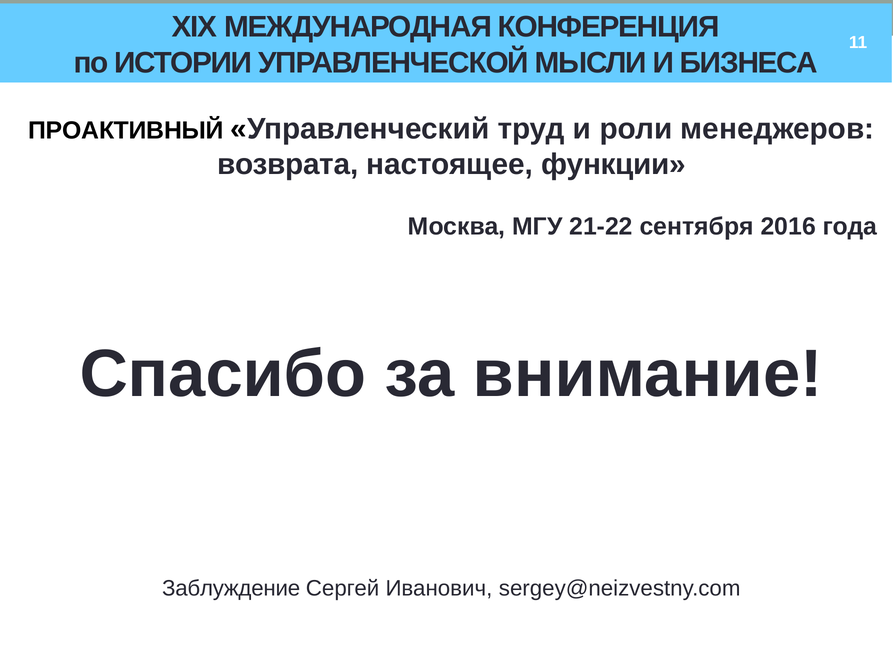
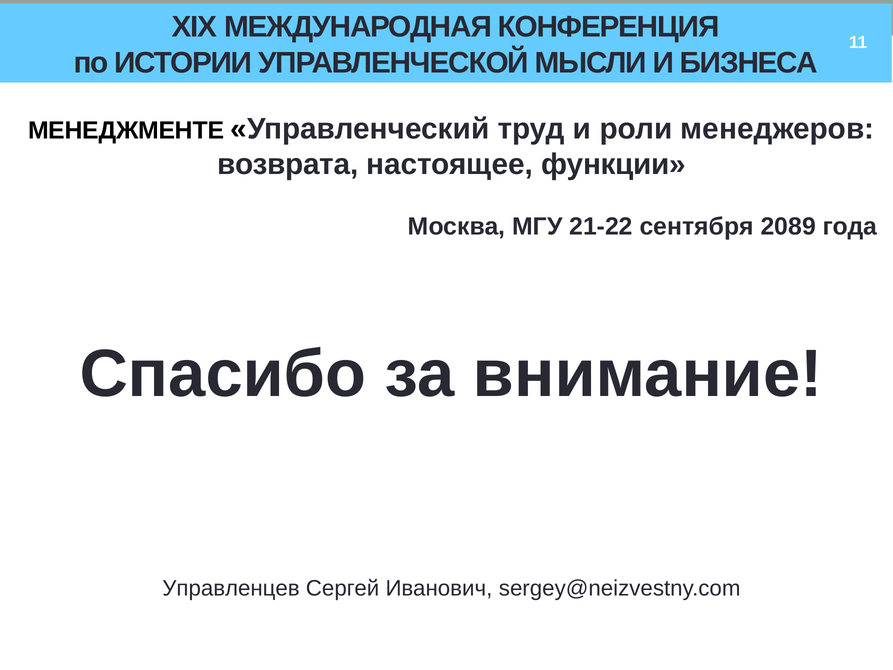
ПРОАКТИВНЫЙ: ПРОАКТИВНЫЙ -> МЕНЕДЖМЕНТЕ (126, 130)
2016: 2016 -> 2089 (788, 227)
Заблуждение: Заблуждение -> Управленцев (231, 588)
